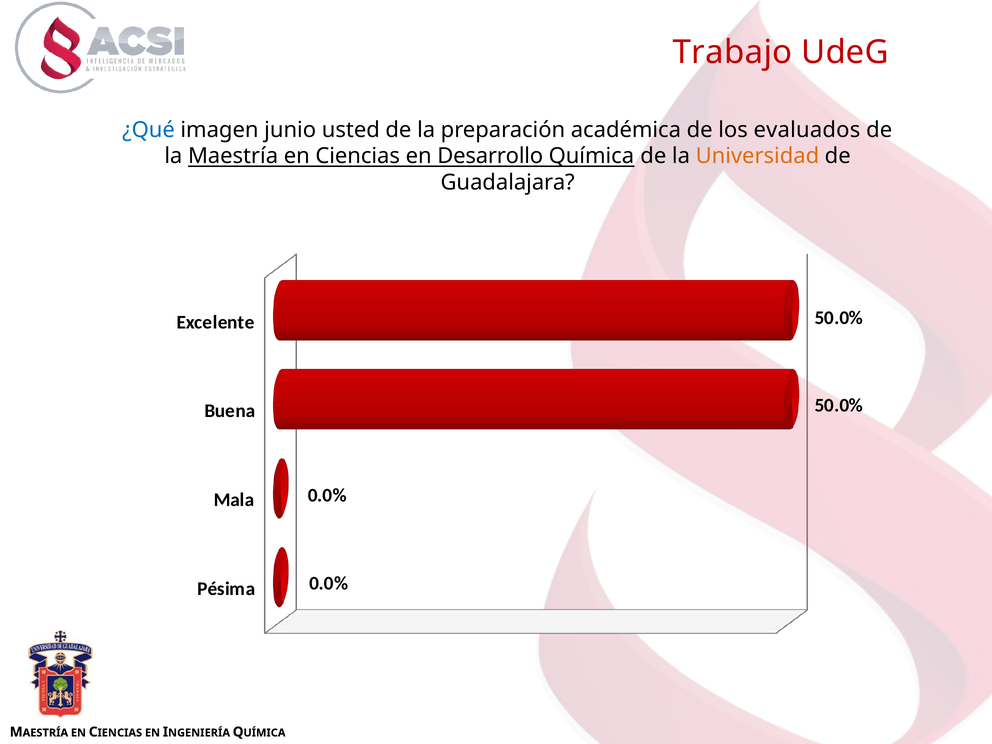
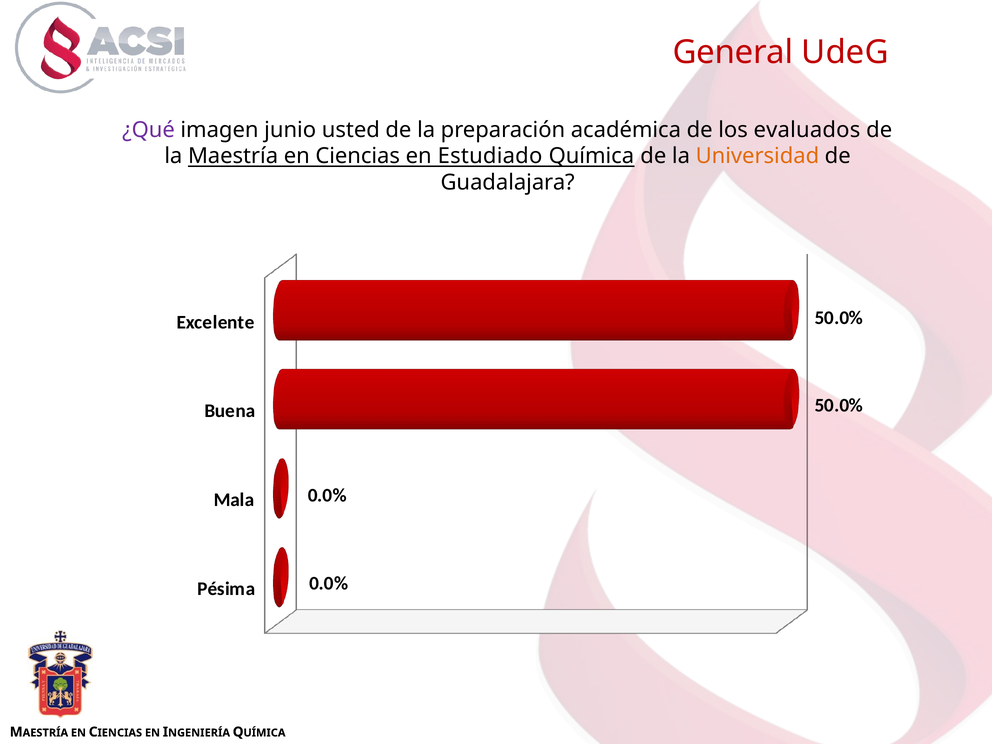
Trabajo: Trabajo -> General (733, 52)
¿Qué colour: blue -> purple (149, 130)
Desarrollo: Desarrollo -> Estudiado (490, 156)
